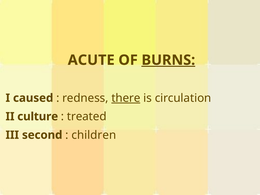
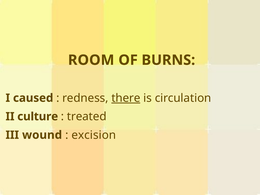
ACUTE: ACUTE -> ROOM (91, 60)
BURNS underline: present -> none (168, 60)
second: second -> wound (42, 135)
children: children -> excision (94, 135)
